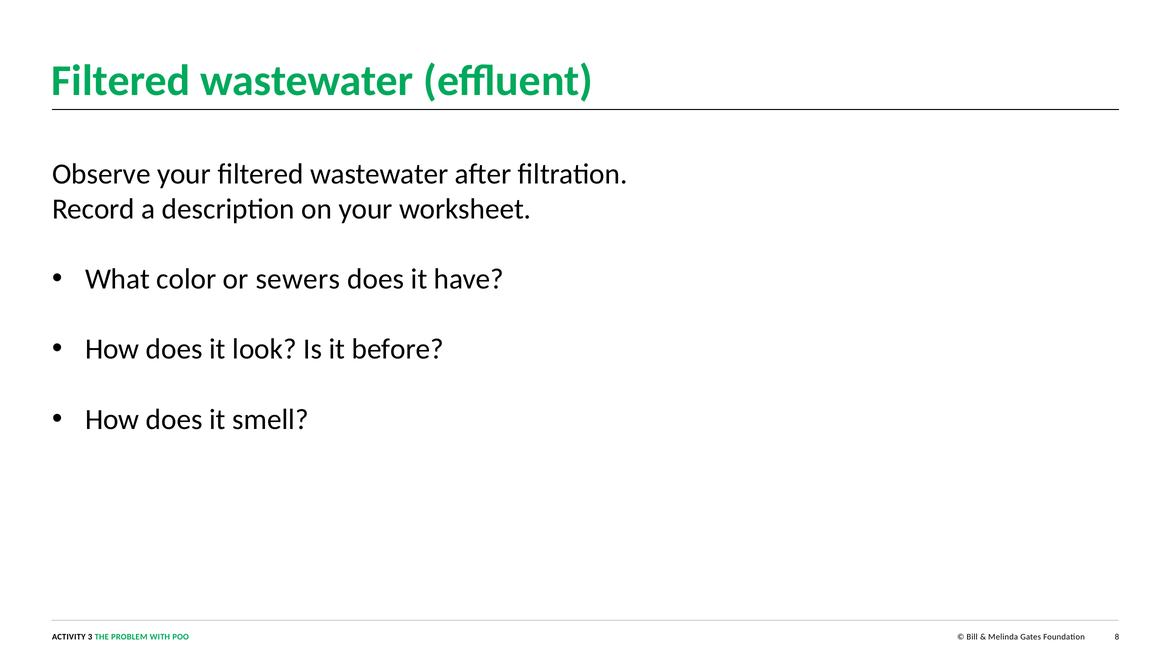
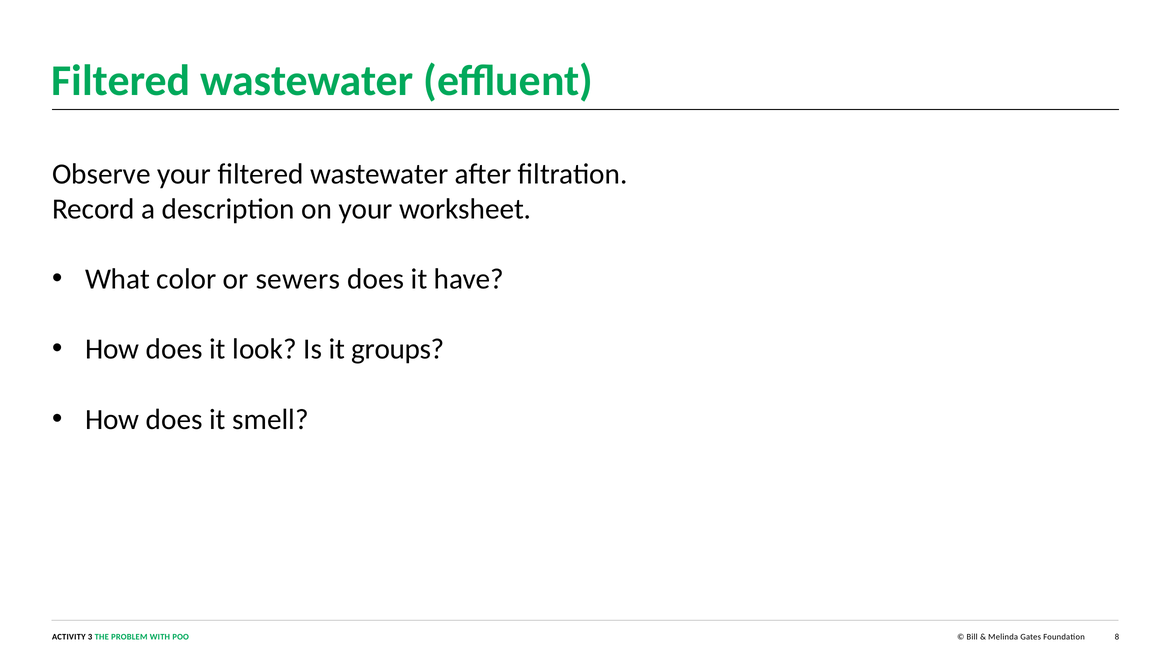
before: before -> groups (398, 349)
